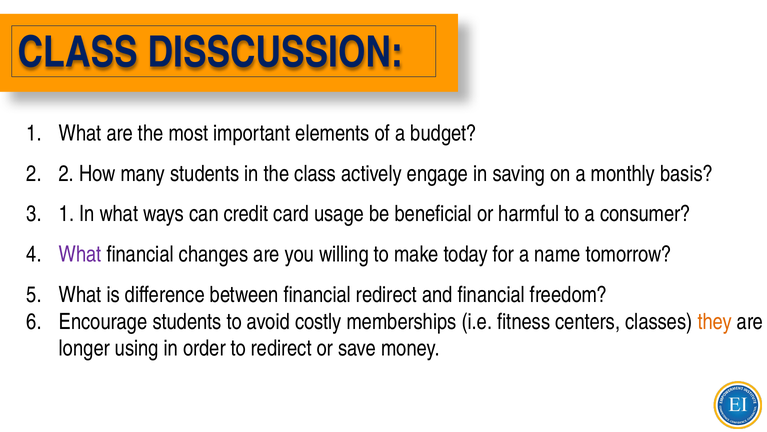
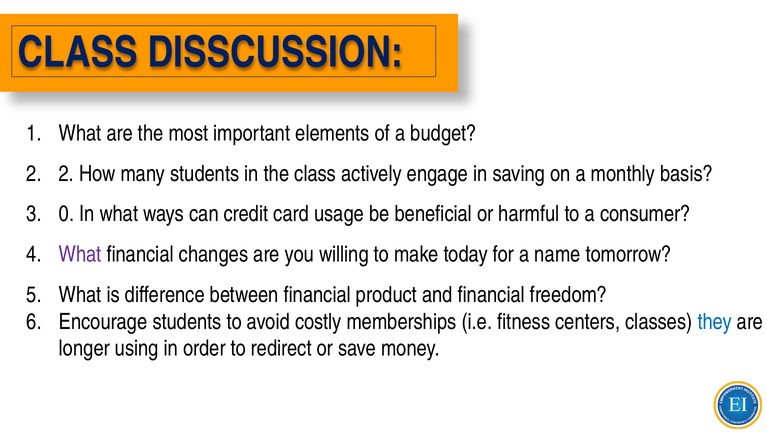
3 1: 1 -> 0 (66, 214)
financial redirect: redirect -> product (386, 294)
they colour: orange -> blue (715, 321)
